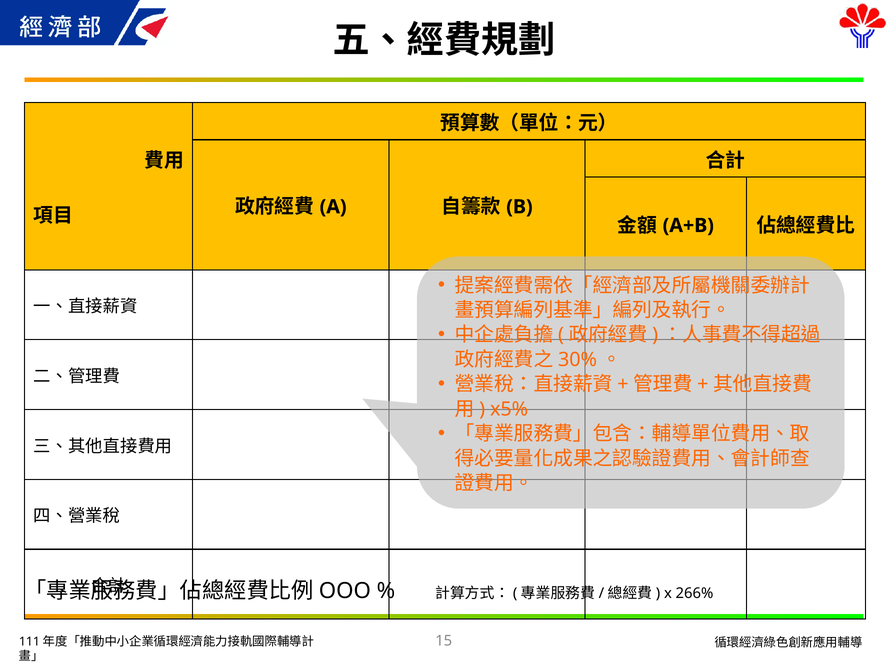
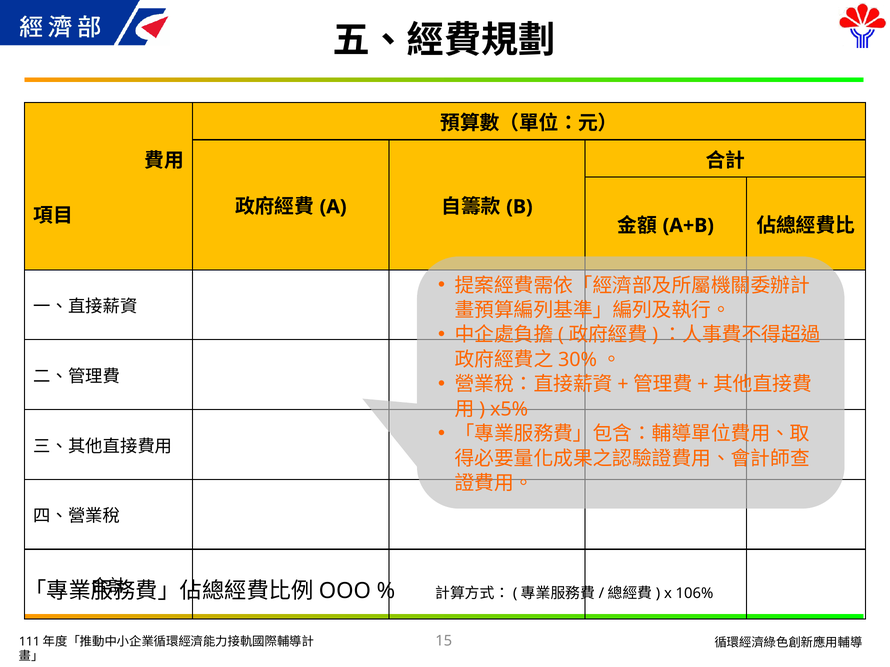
266%: 266% -> 106% (695, 594)
